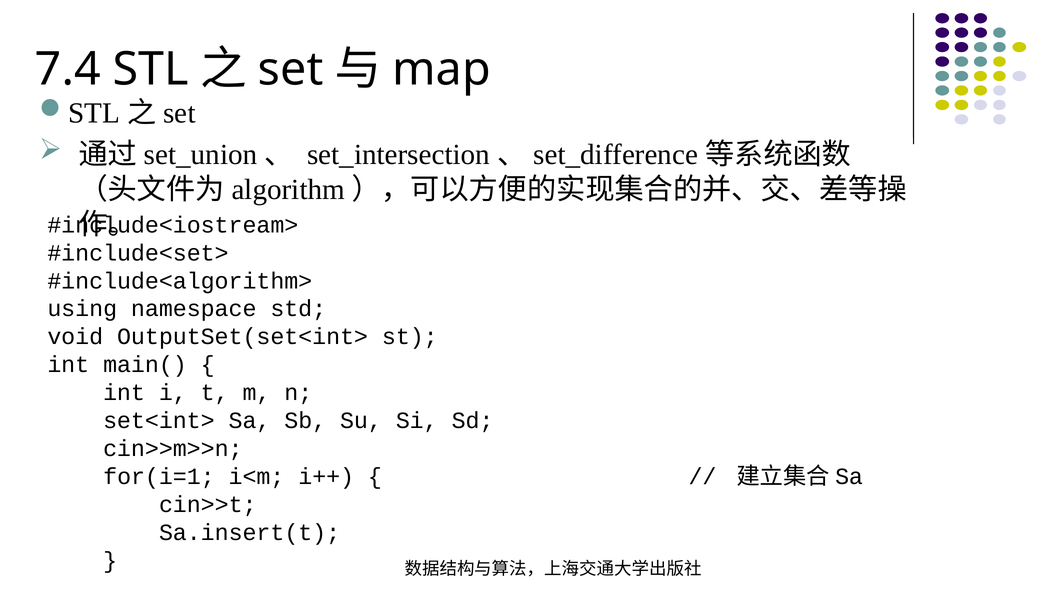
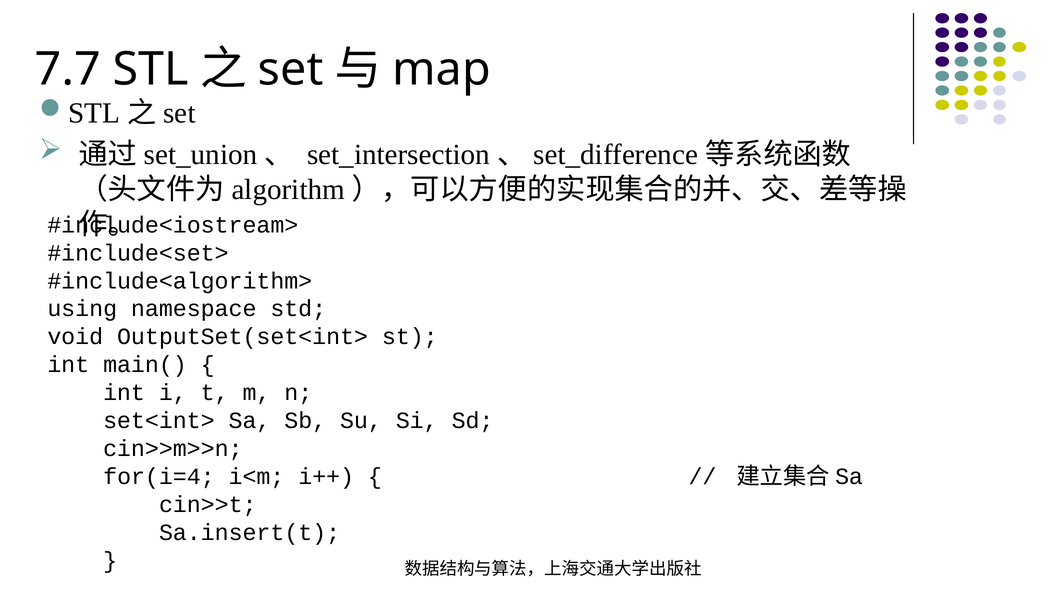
7.4: 7.4 -> 7.7 (68, 69)
for(i=1: for(i=1 -> for(i=4 (159, 477)
